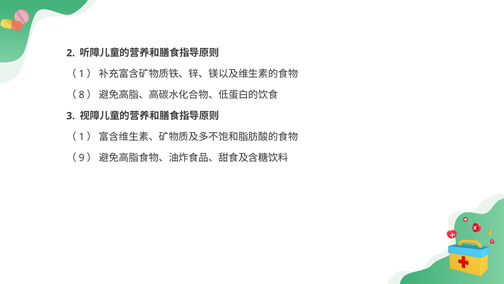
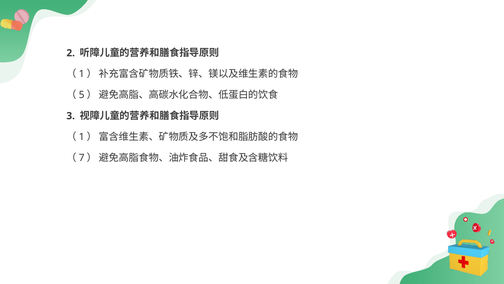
8: 8 -> 5 (82, 95)
9: 9 -> 7 (82, 158)
